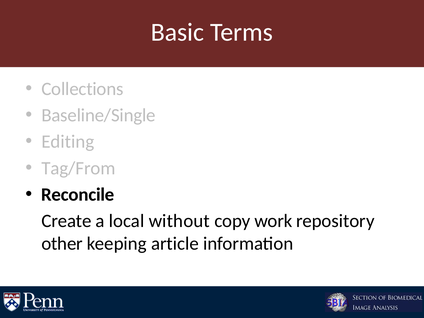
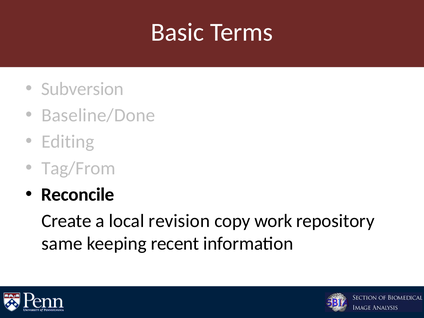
Collections: Collections -> Subversion (82, 89)
Baseline/Single: Baseline/Single -> Baseline/Done (98, 115)
without: without -> revision (179, 221)
other: other -> same (62, 244)
article: article -> recent (175, 244)
